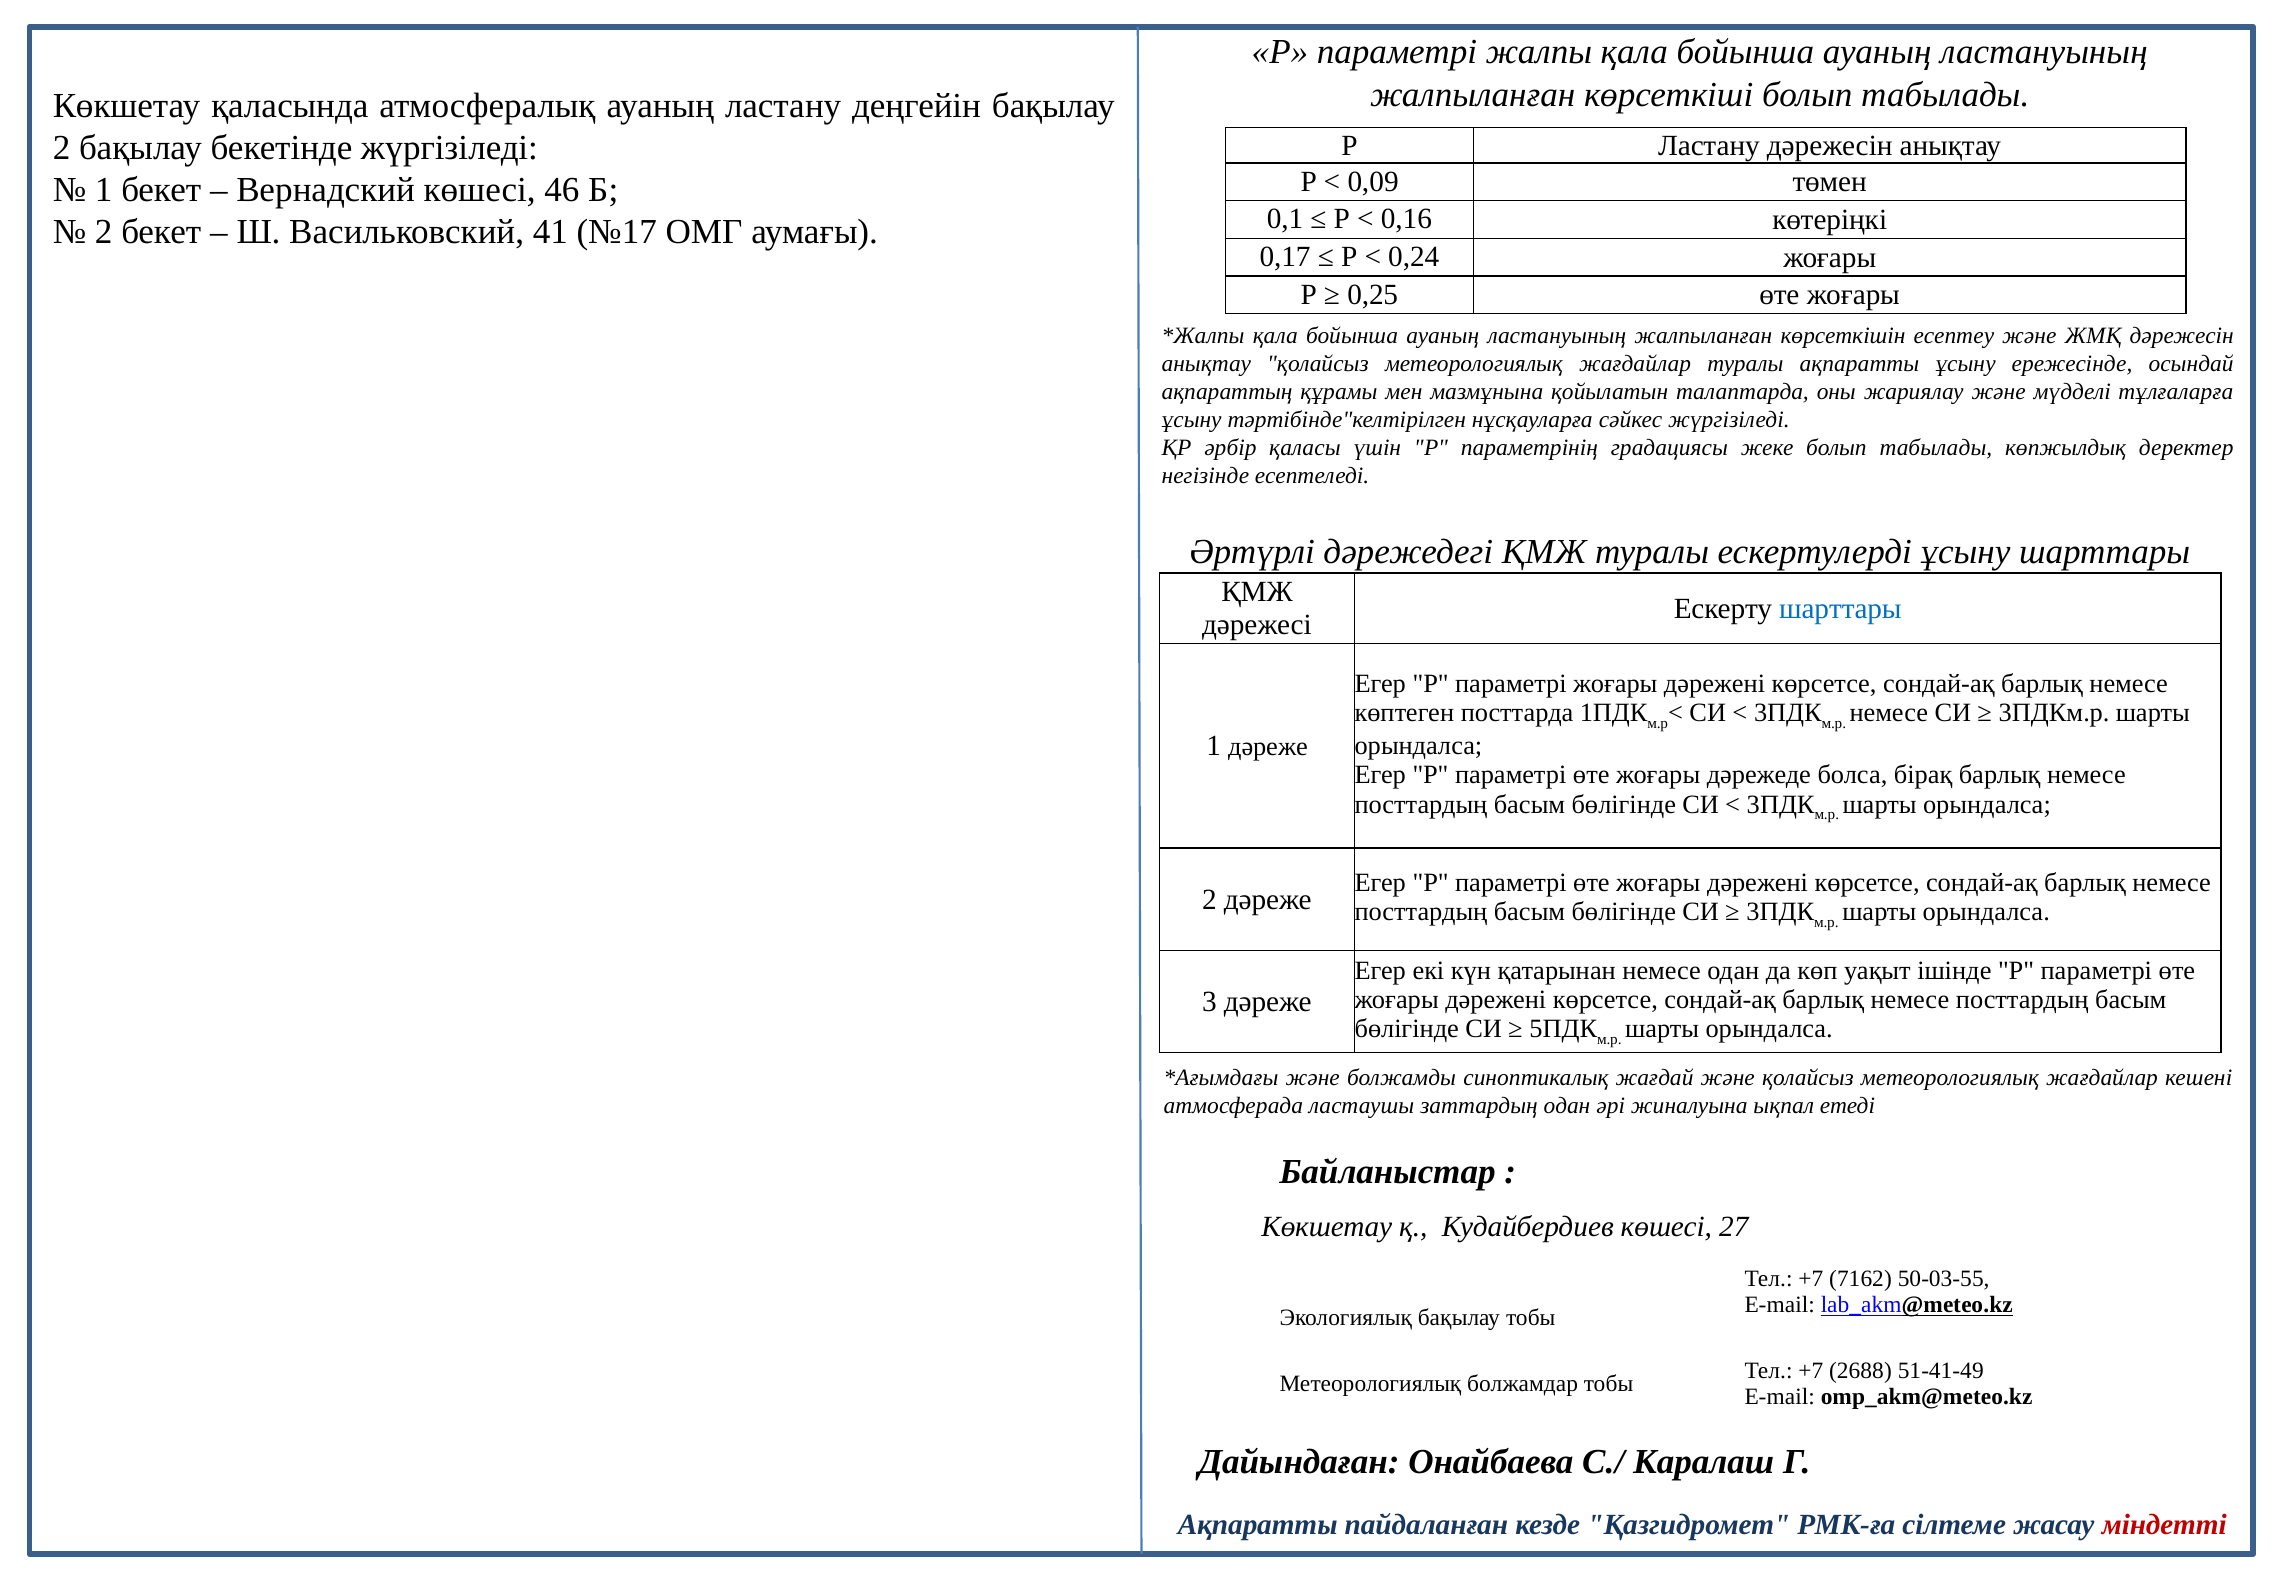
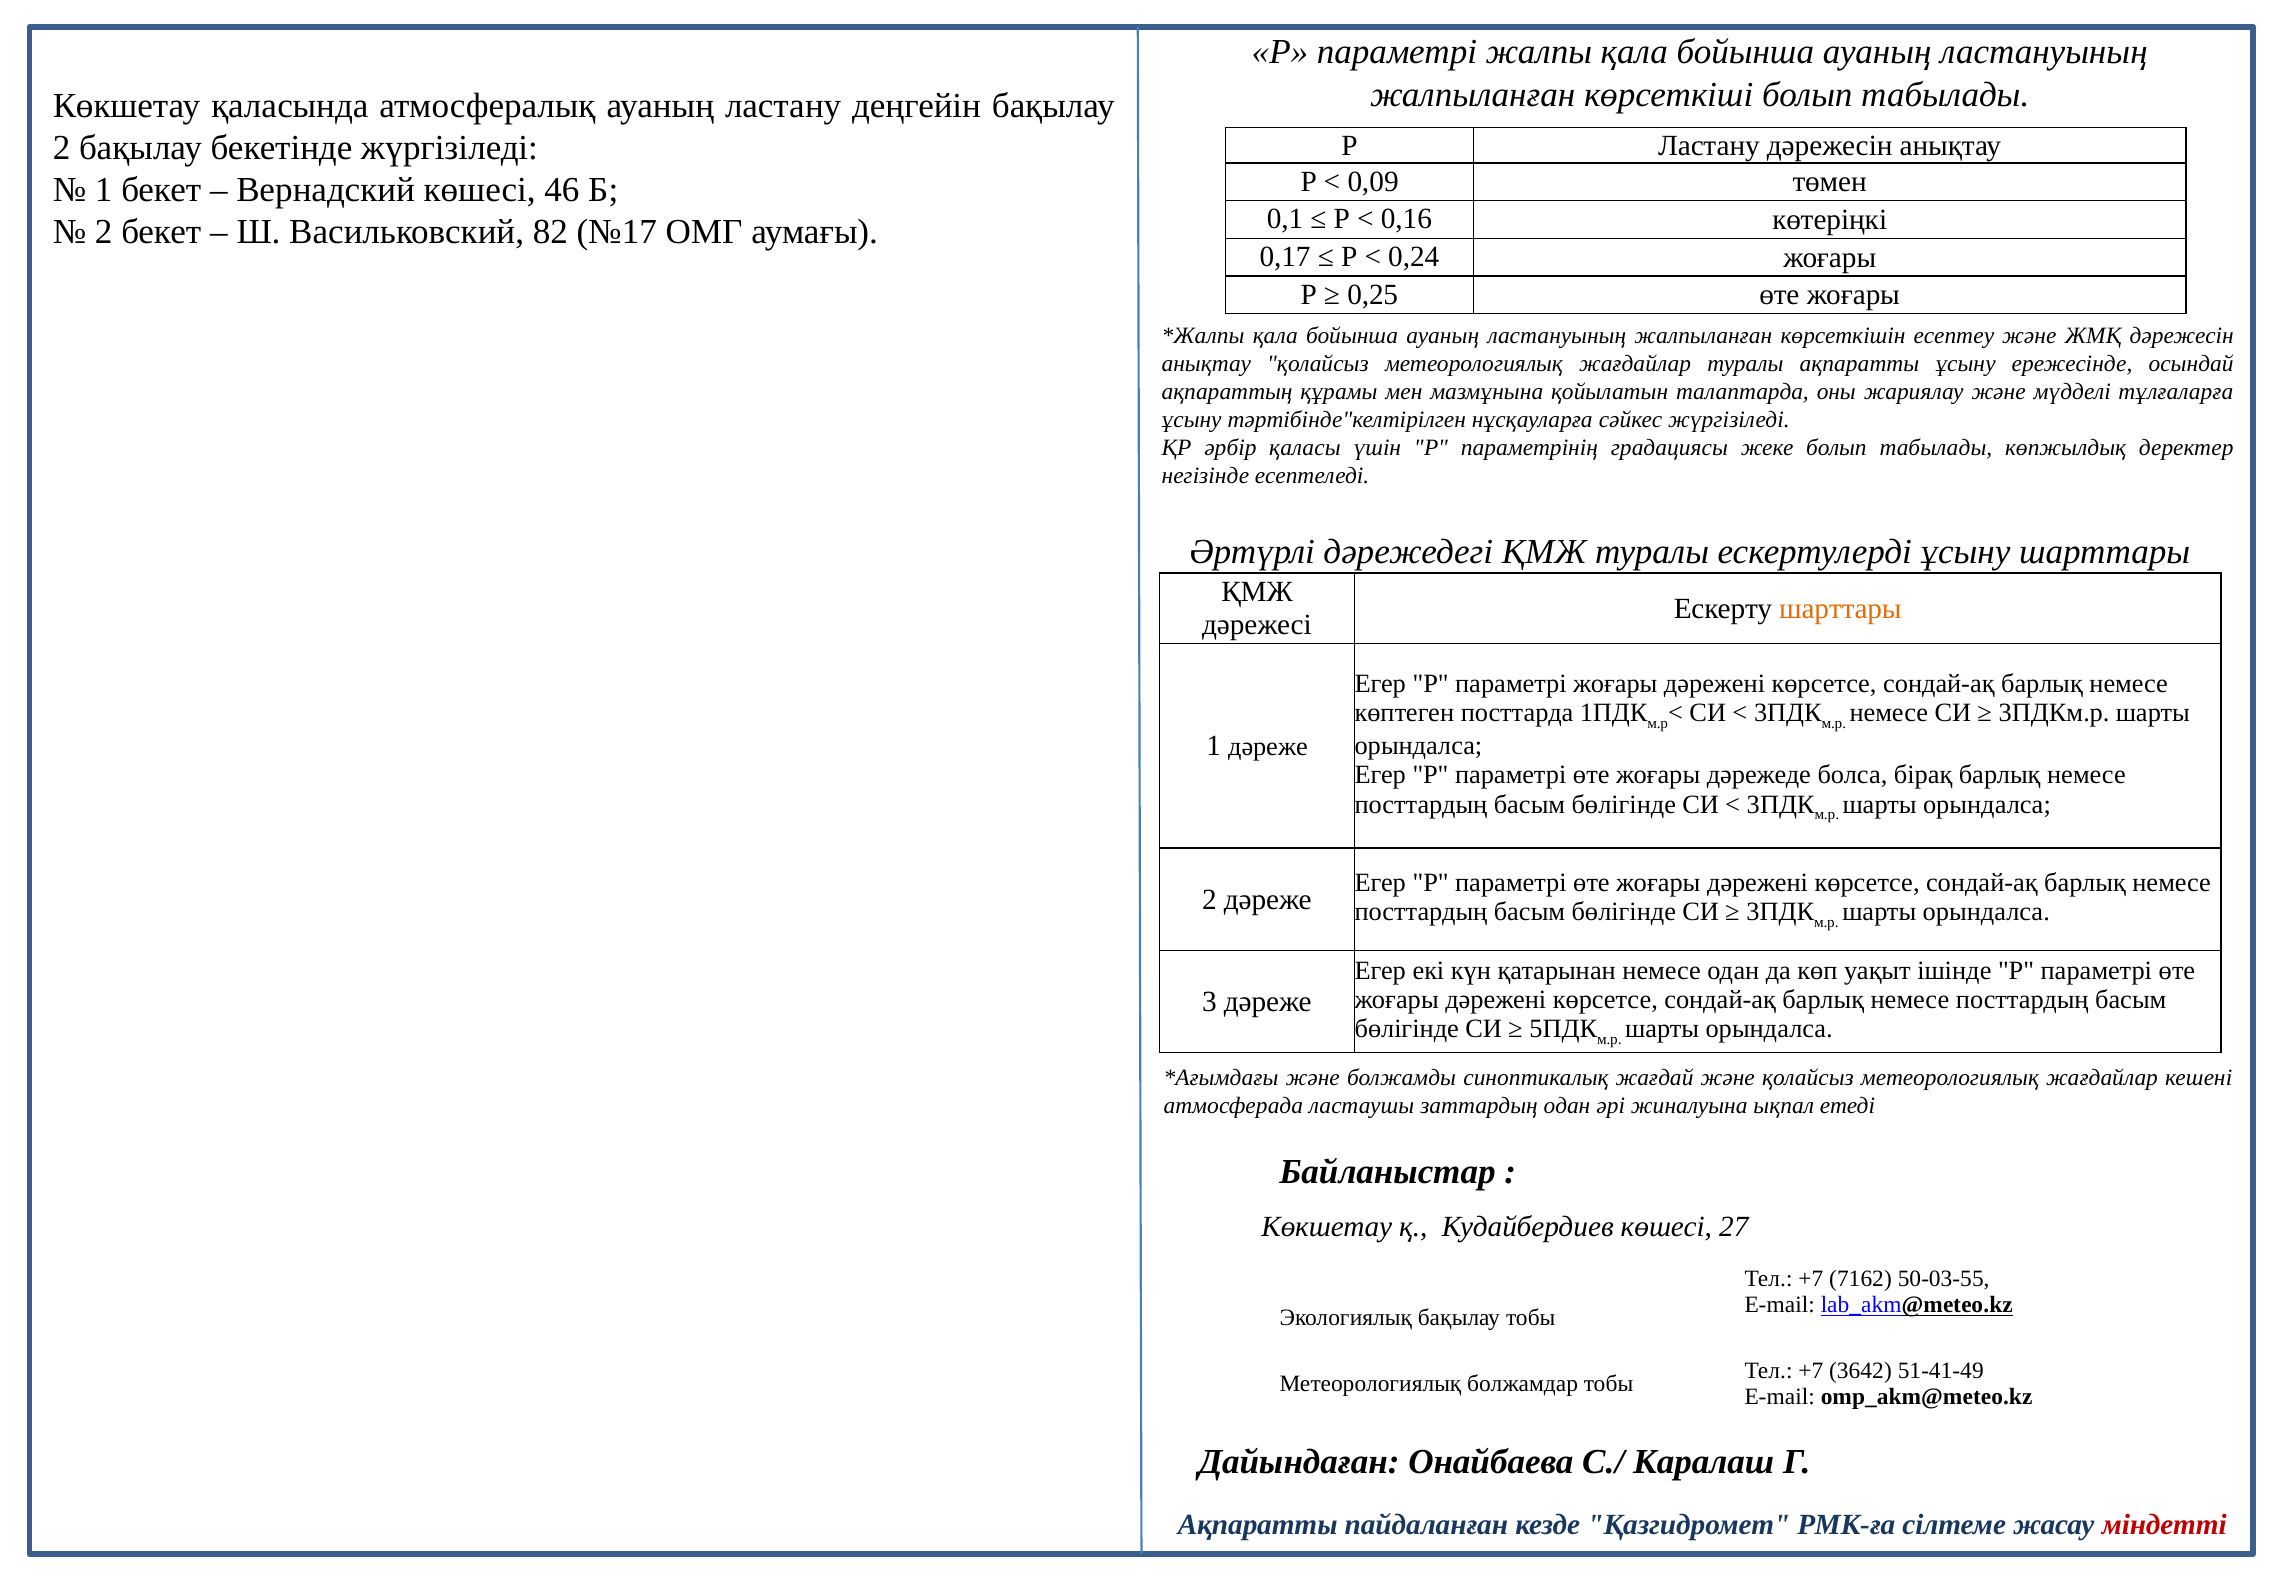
41: 41 -> 82 (550, 232)
шарттары colour: blue -> orange (1840, 608)
2688: 2688 -> 3642 (1860, 1370)
